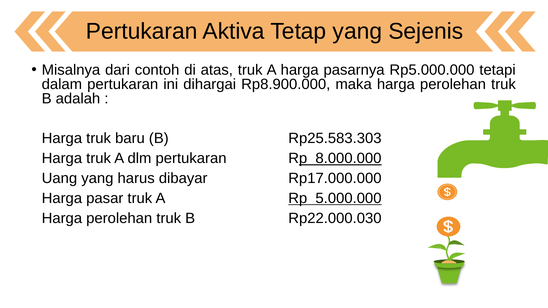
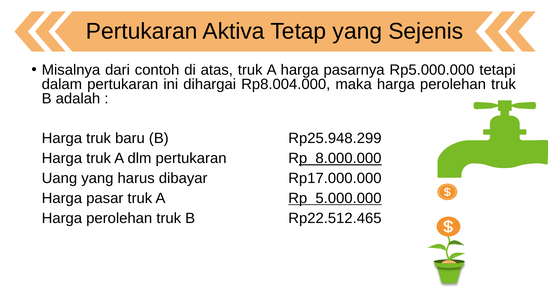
Rp8.900.000: Rp8.900.000 -> Rp8.004.000 (286, 84)
Rp25.583.303: Rp25.583.303 -> Rp25.948.299 (335, 139)
Rp22.000.030: Rp22.000.030 -> Rp22.512.465 (335, 218)
